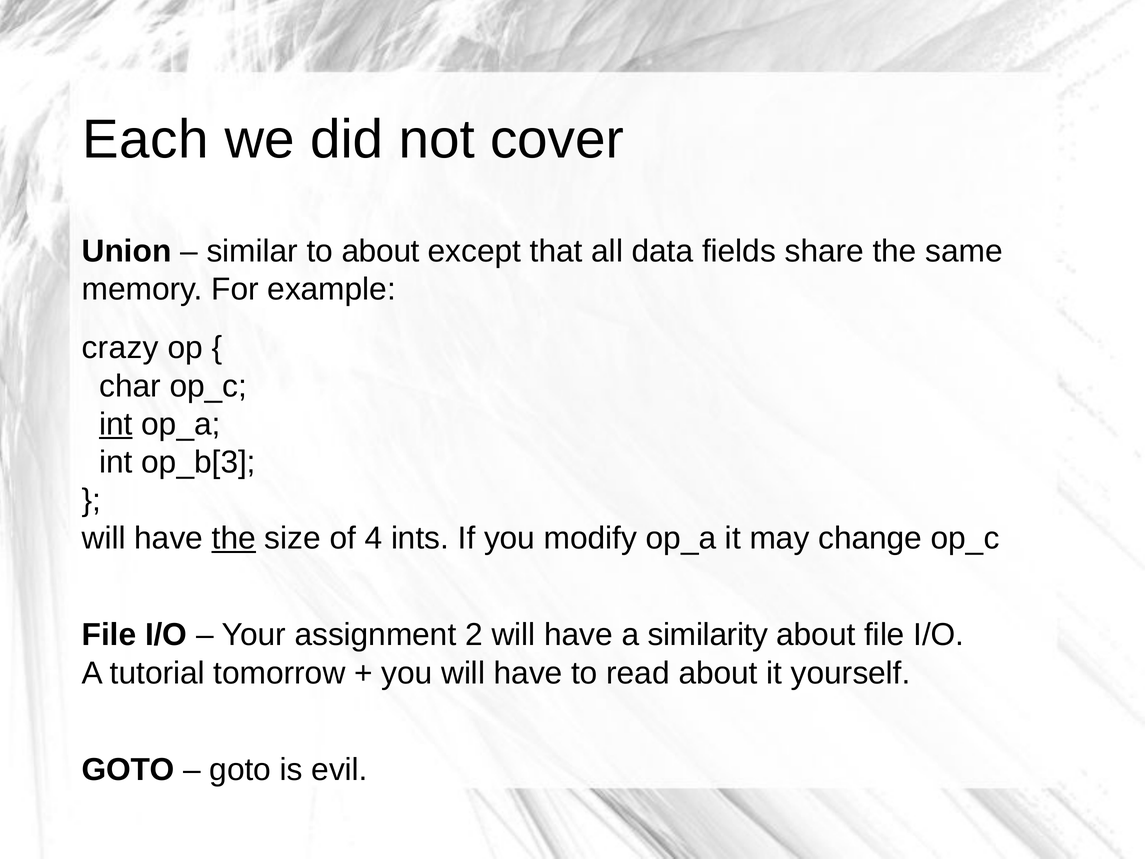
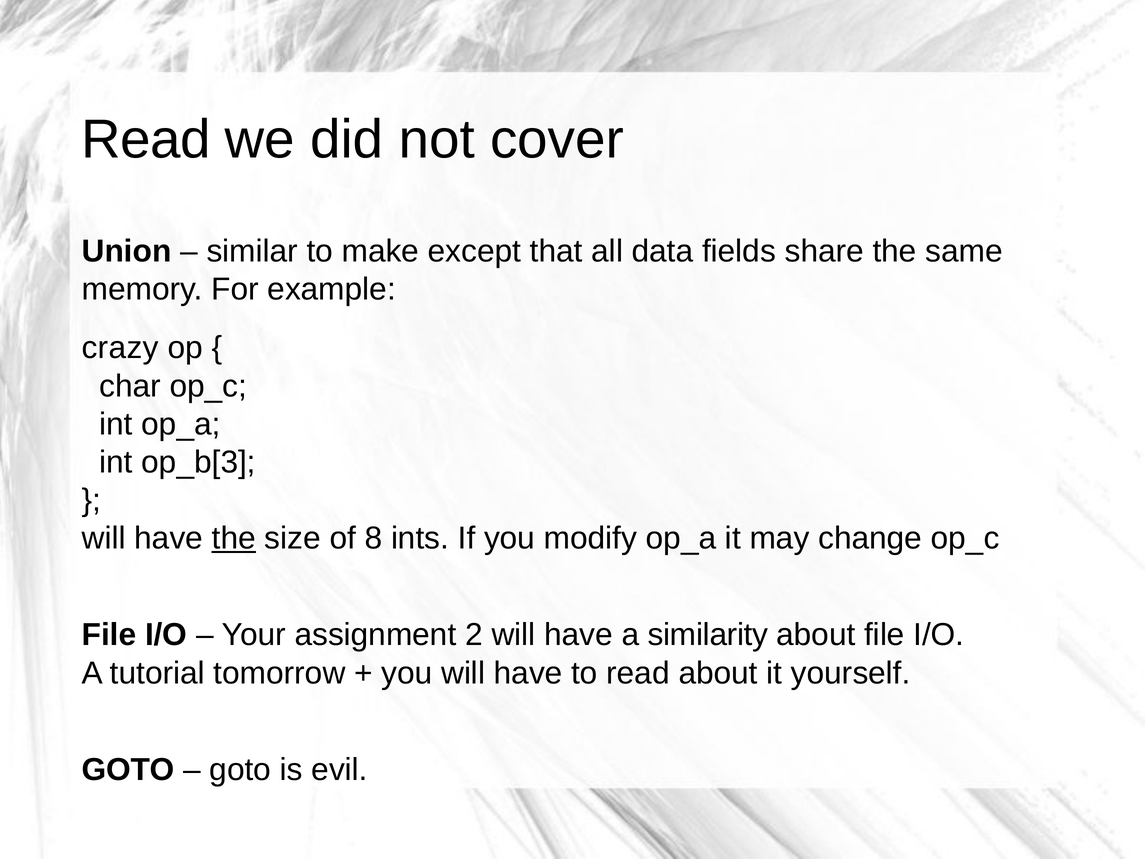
Each: Each -> Read (146, 140)
to about: about -> make (380, 251)
int underline: present -> none (116, 424)
4: 4 -> 8 (373, 538)
